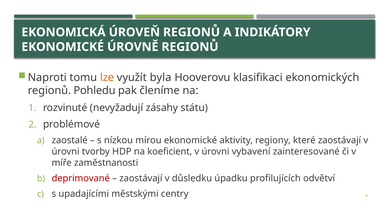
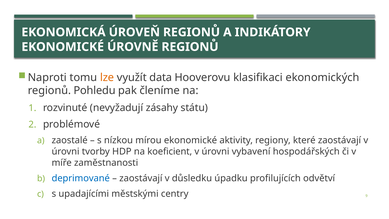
byla: byla -> data (161, 77)
zainteresované: zainteresované -> hospodářských (306, 151)
deprimované colour: red -> blue (81, 178)
